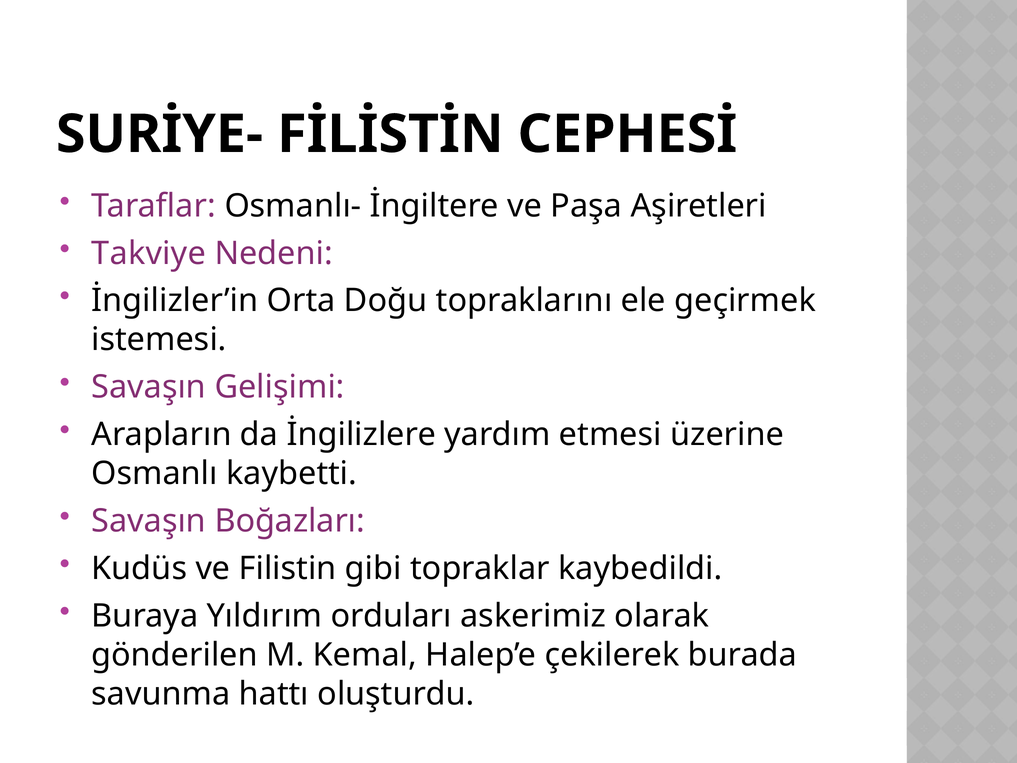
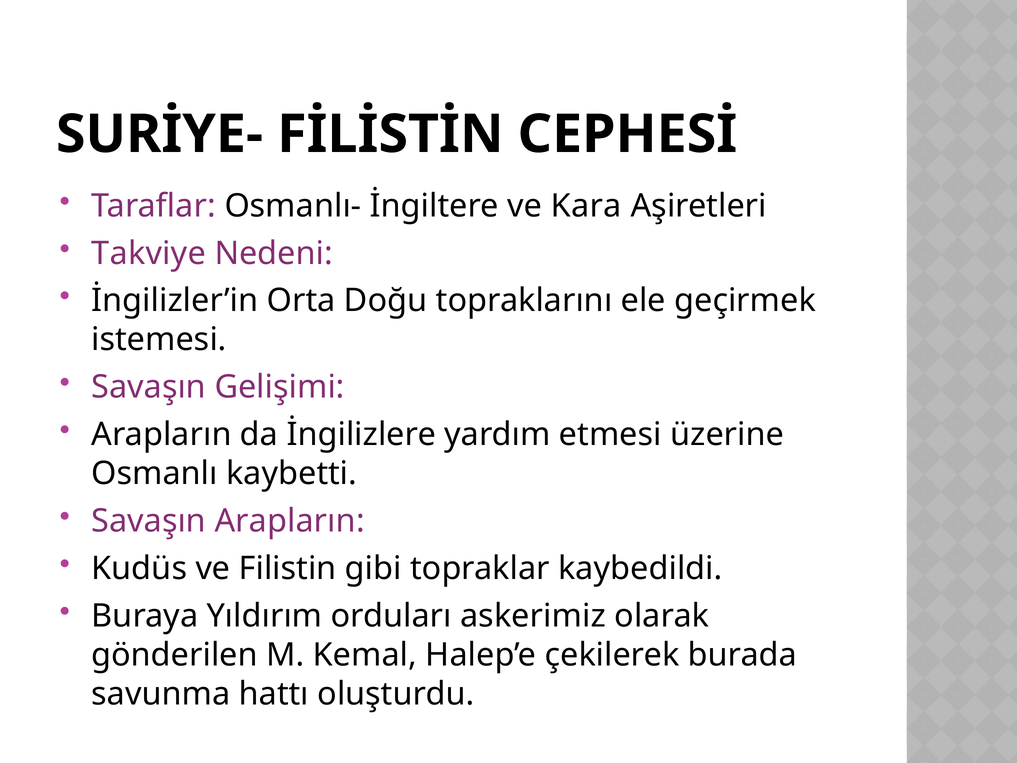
Paşa: Paşa -> Kara (586, 206)
Savaşın Boğazları: Boğazları -> Arapların (290, 521)
